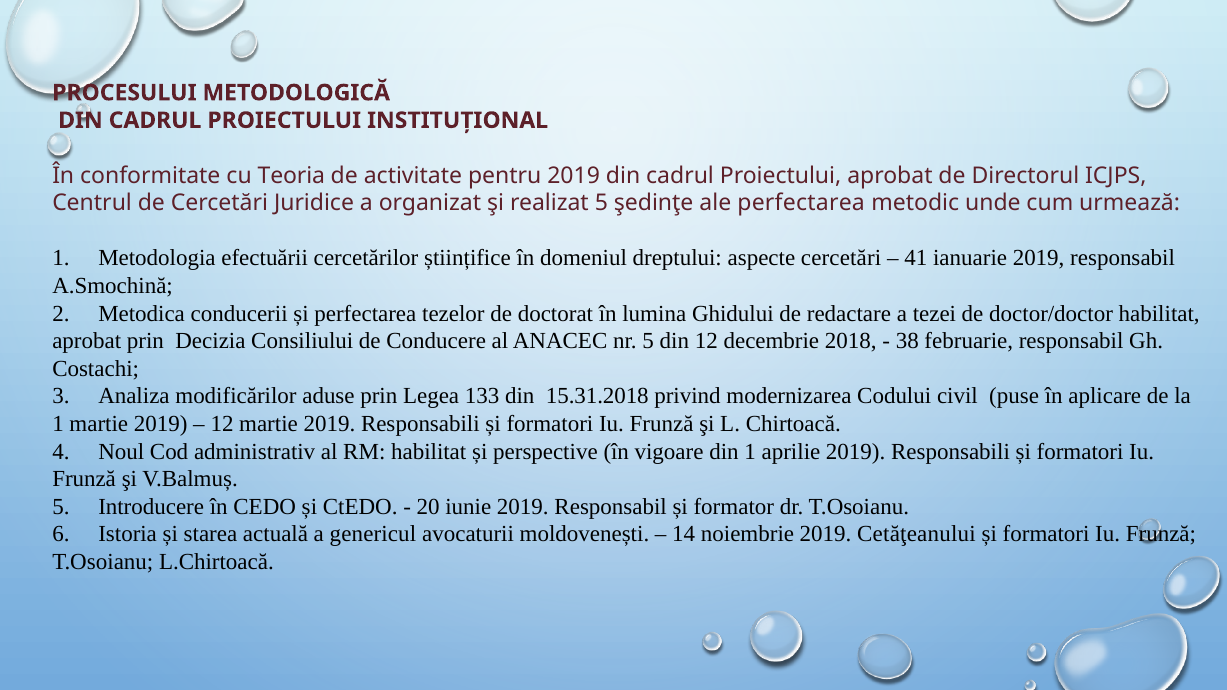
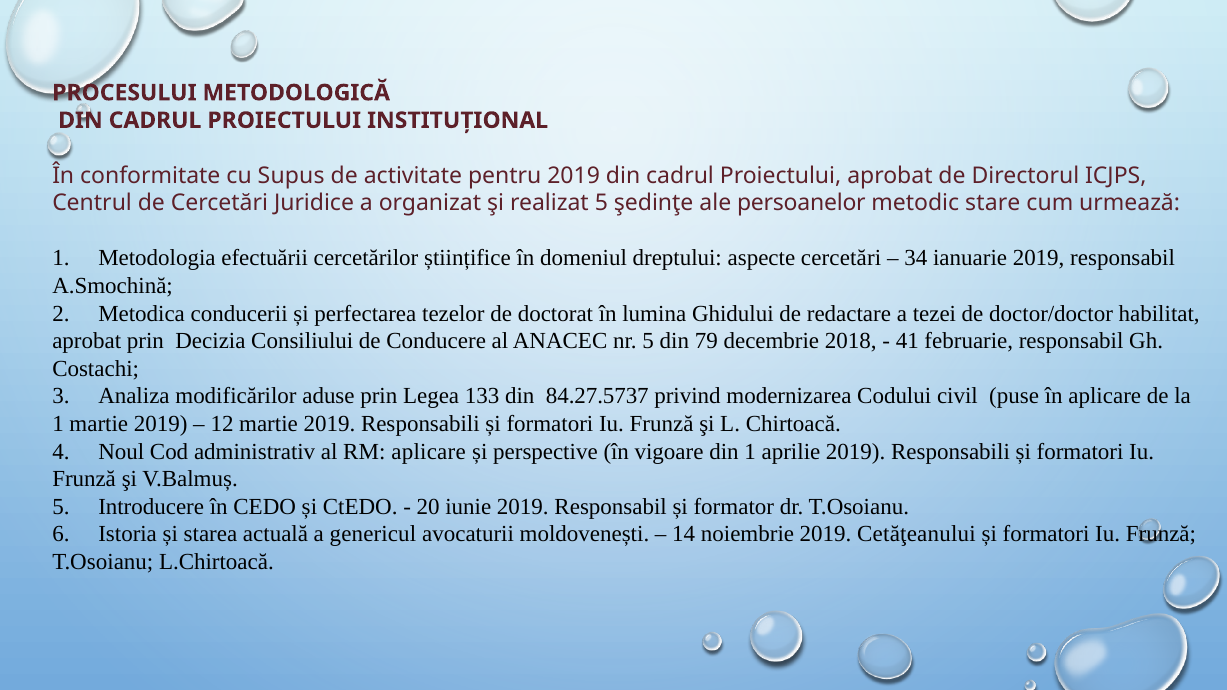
Teoria: Teoria -> Supus (291, 176)
ale perfectarea: perfectarea -> persoanelor (801, 203)
unde: unde -> stare (993, 203)
41: 41 -> 34 (916, 258)
din 12: 12 -> 79 (706, 341)
38: 38 -> 41 (907, 341)
15.31.2018: 15.31.2018 -> 84.27.5737 (597, 396)
RM habilitat: habilitat -> aplicare (429, 452)
